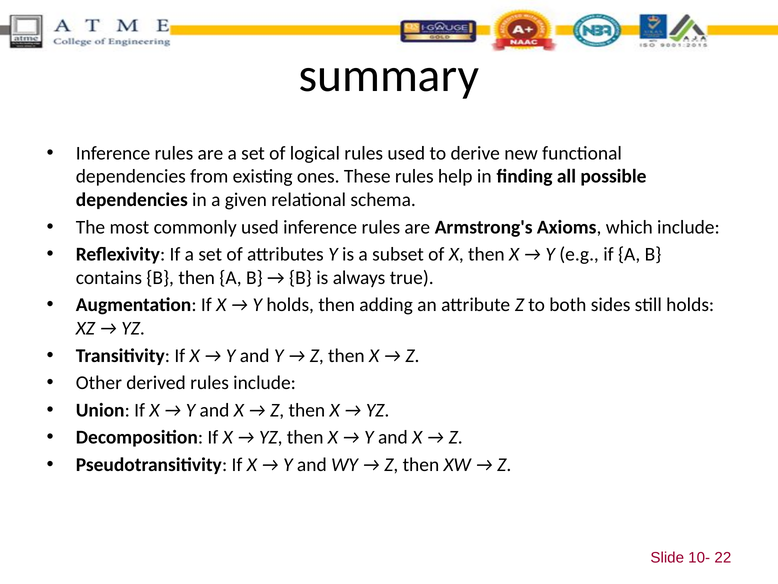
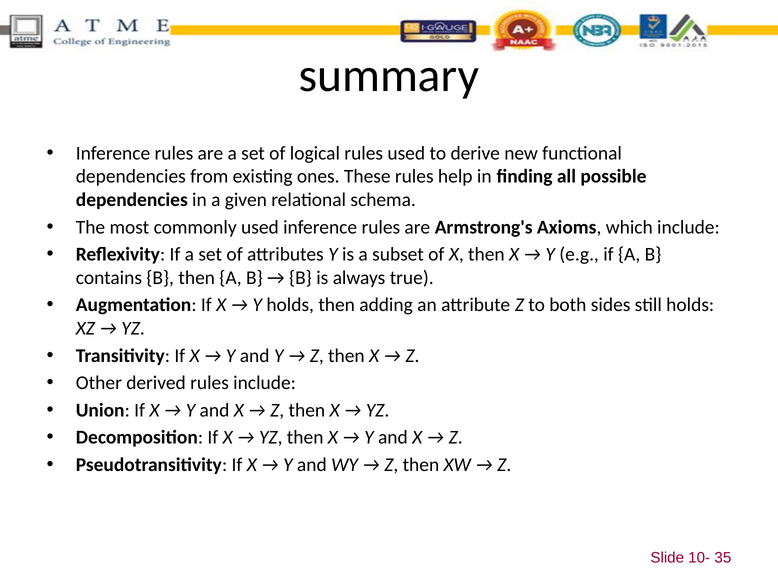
22: 22 -> 35 (723, 557)
